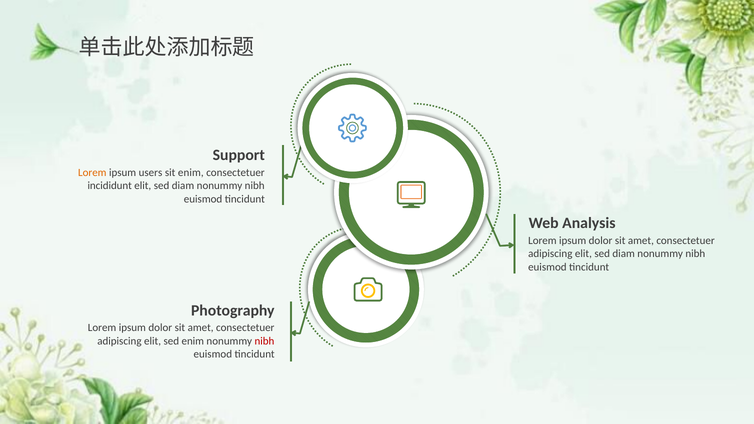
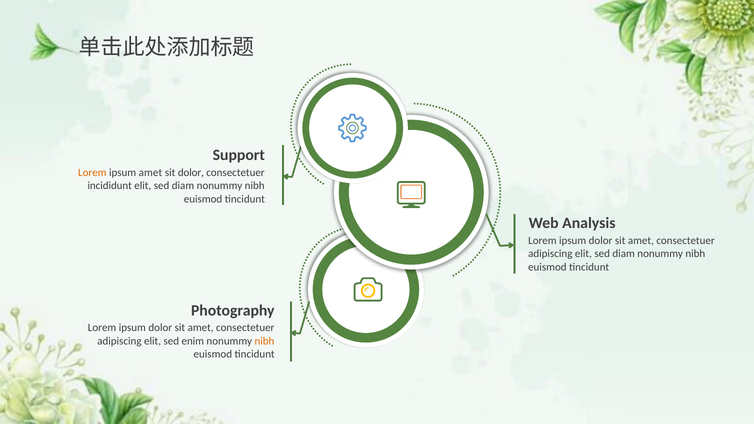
ipsum users: users -> amet (150, 173)
sit enim: enim -> dolor (191, 173)
nibh colour: red -> orange (264, 341)
